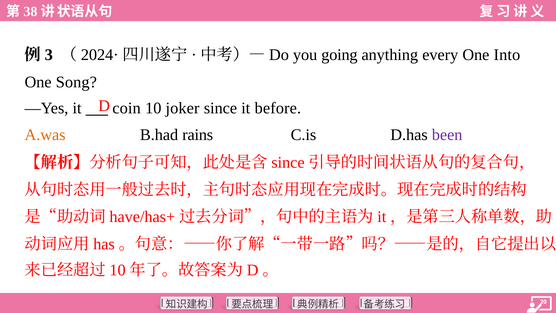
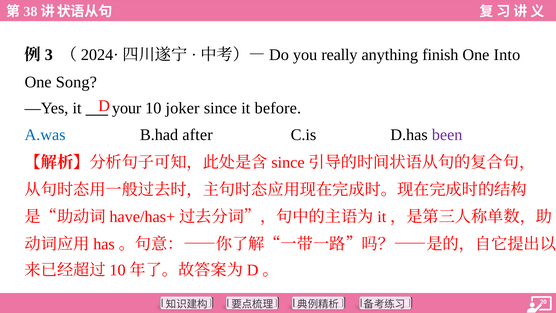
going: going -> really (339, 55)
every: every -> finish (440, 55)
coin: coin -> your (127, 108)
A.was colour: orange -> blue (45, 135)
rains: rains -> after (198, 135)
